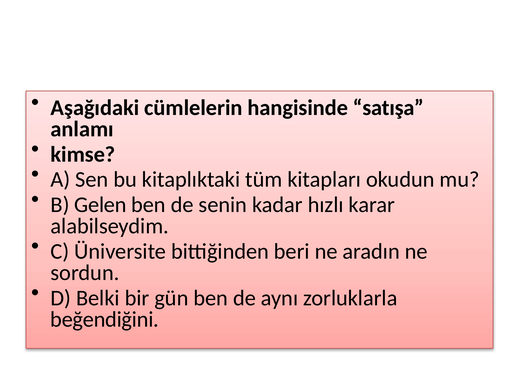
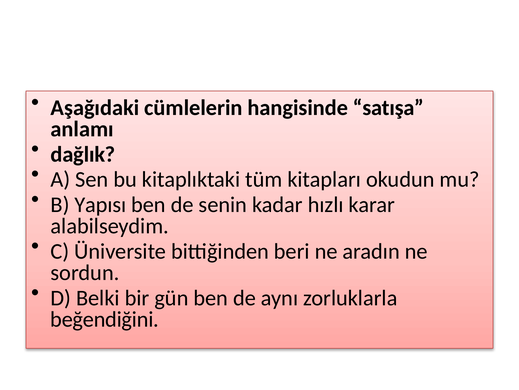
kimse: kimse -> dağlık (83, 154)
Gelen: Gelen -> Yapısı (100, 204)
